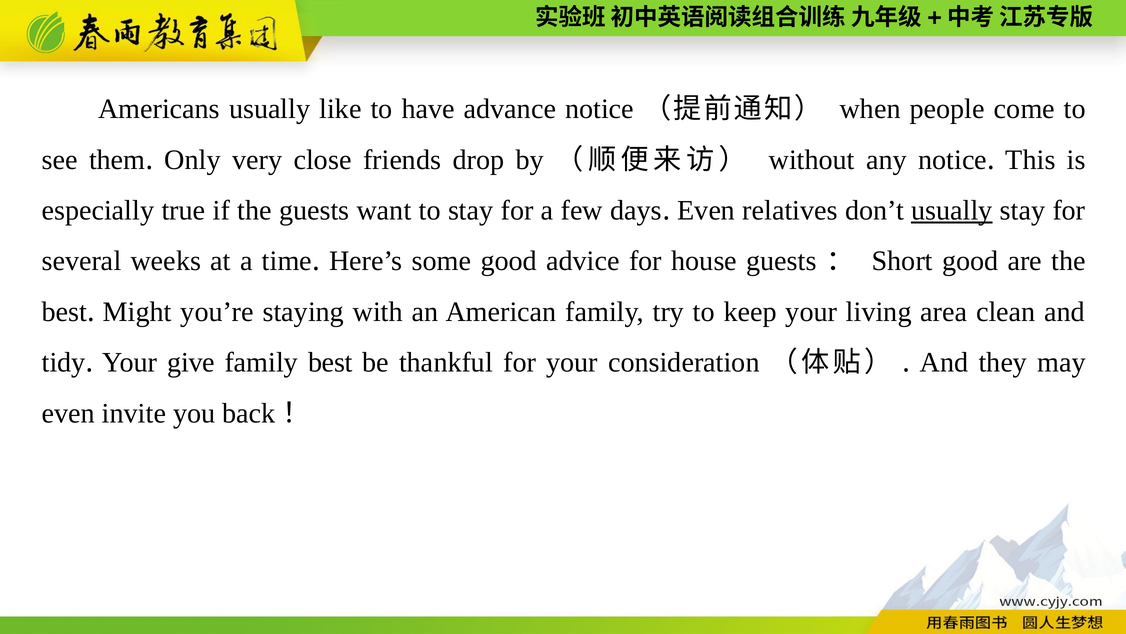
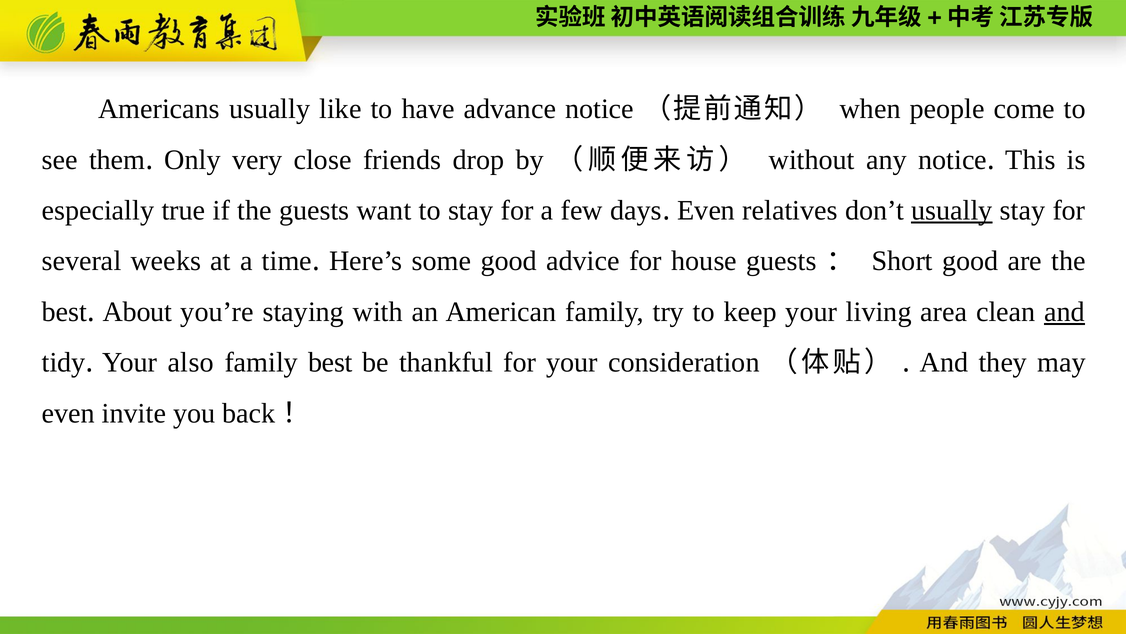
Might: Might -> About (137, 312)
and underline: none -> present (1064, 312)
give: give -> also (191, 362)
